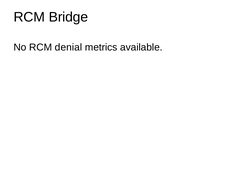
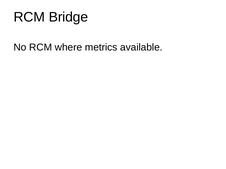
denial: denial -> where (69, 47)
